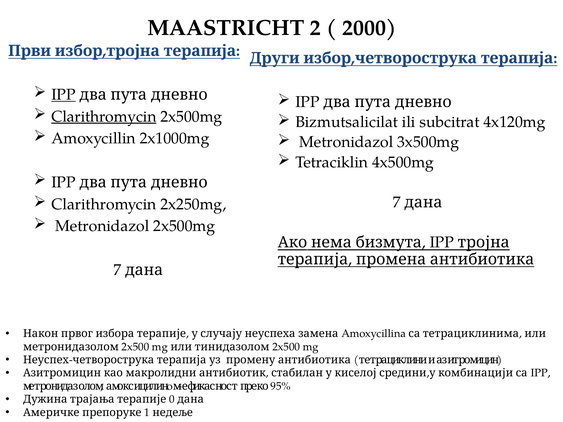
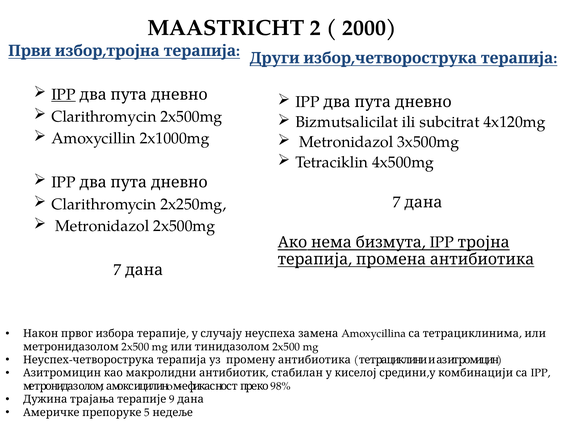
Clarithromycin underline: present -> none (104, 117)
95%: 95% -> 98% (281, 386)
0: 0 -> 9 (172, 400)
1: 1 -> 5 (147, 413)
